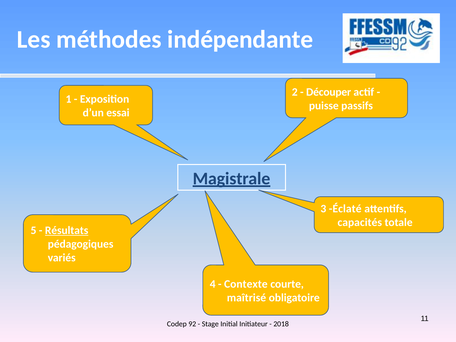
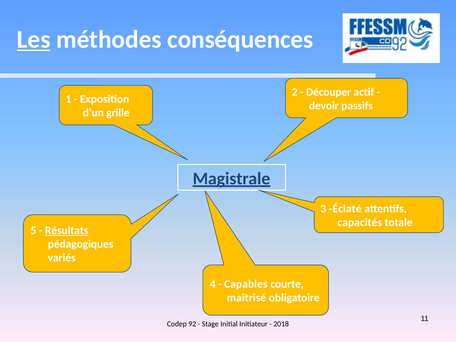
Les underline: none -> present (34, 39)
indépendante: indépendante -> conséquences (240, 39)
puisse: puisse -> devoir (324, 106)
essai: essai -> grille (118, 113)
Contexte: Contexte -> Capables (246, 284)
